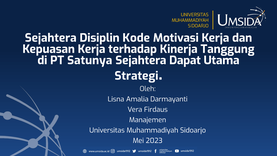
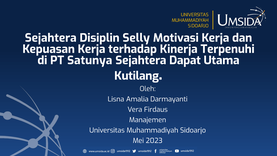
Kode: Kode -> Selly (136, 38)
Tanggung: Tanggung -> Terpenuhi (228, 49)
Strategi: Strategi -> Kutilang (137, 76)
